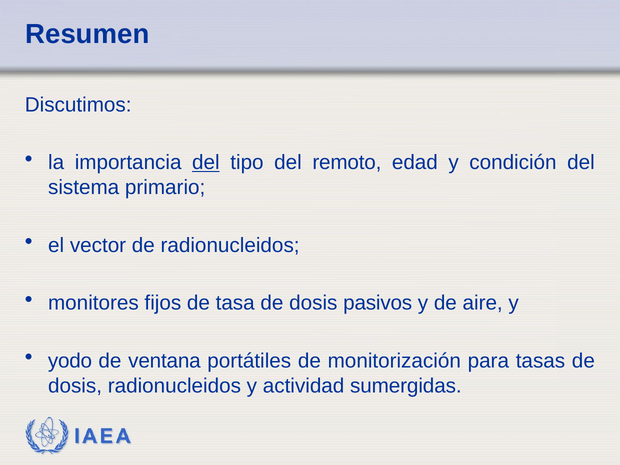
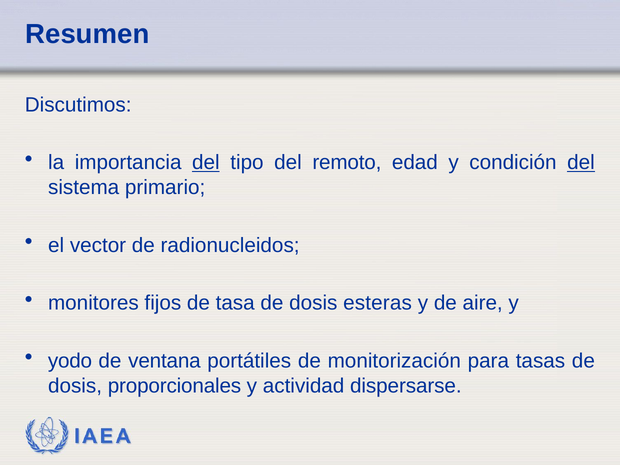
del underline: none -> present (581, 163)
pasivos: pasivos -> esteras (378, 303)
dosis radionucleidos: radionucleidos -> proporcionales (174, 386)
sumergidas: sumergidas -> dispersarse (406, 386)
